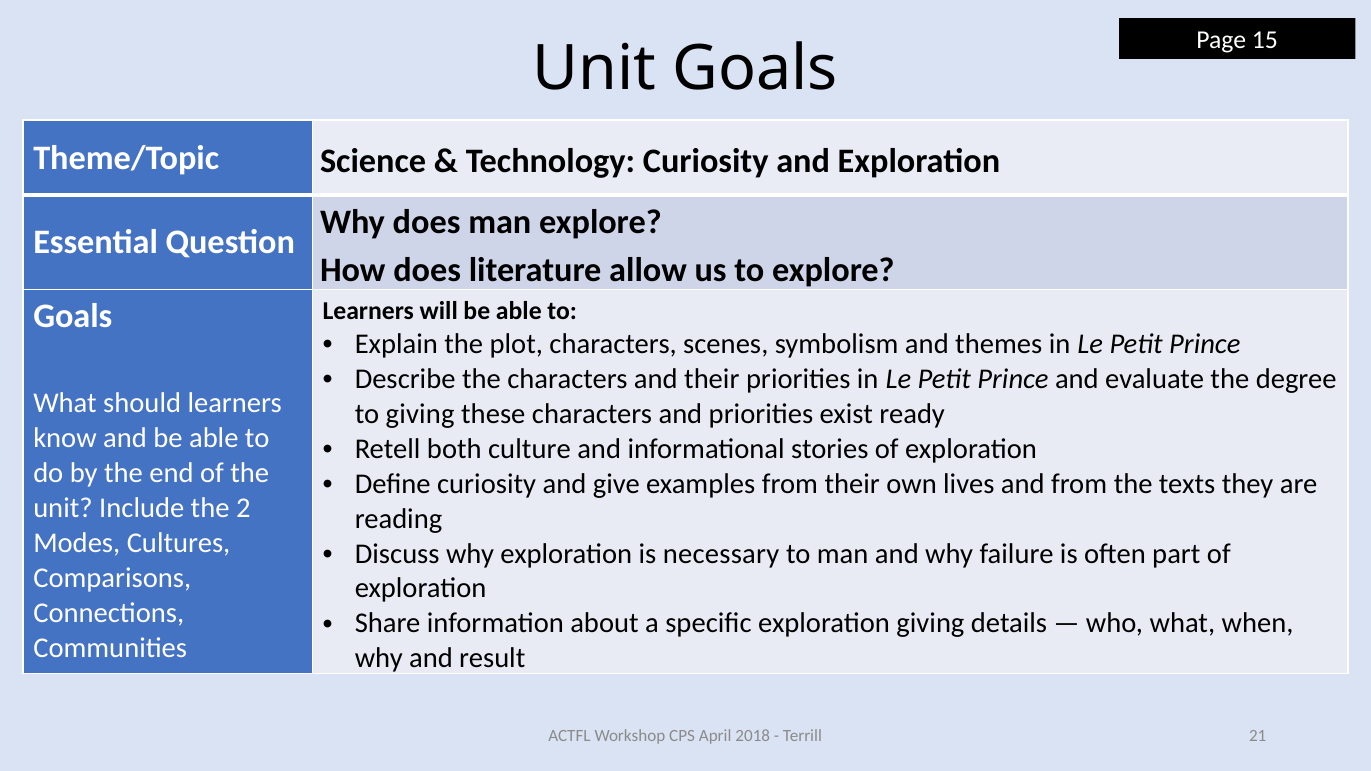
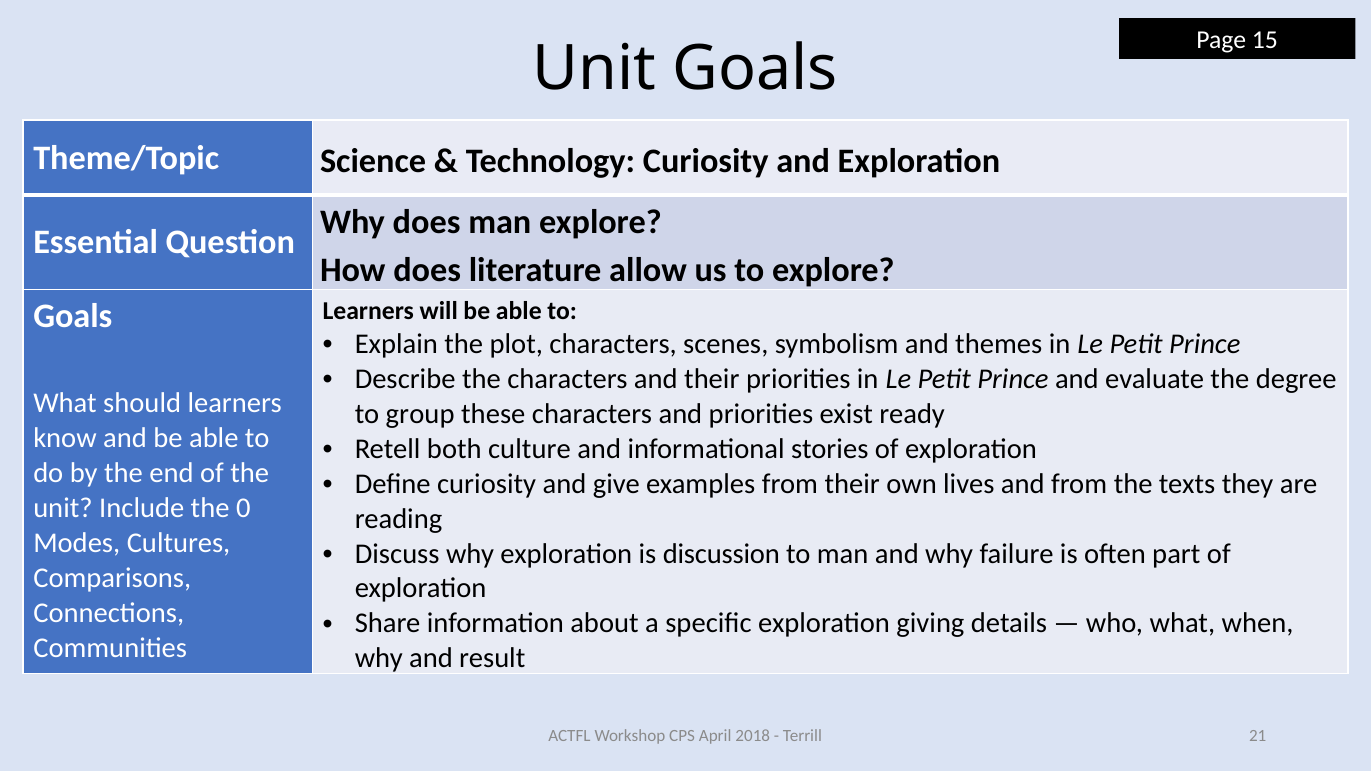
to giving: giving -> group (420, 414)
2: 2 -> 0 (243, 508)
necessary: necessary -> discussion (721, 554)
